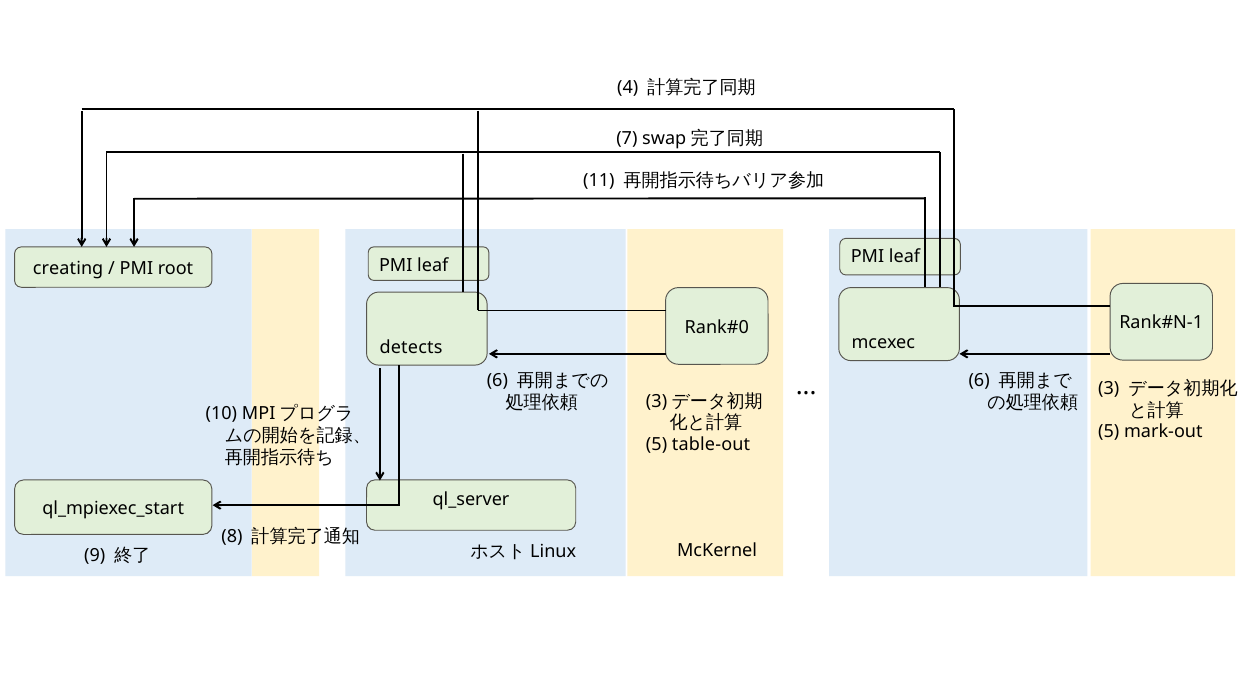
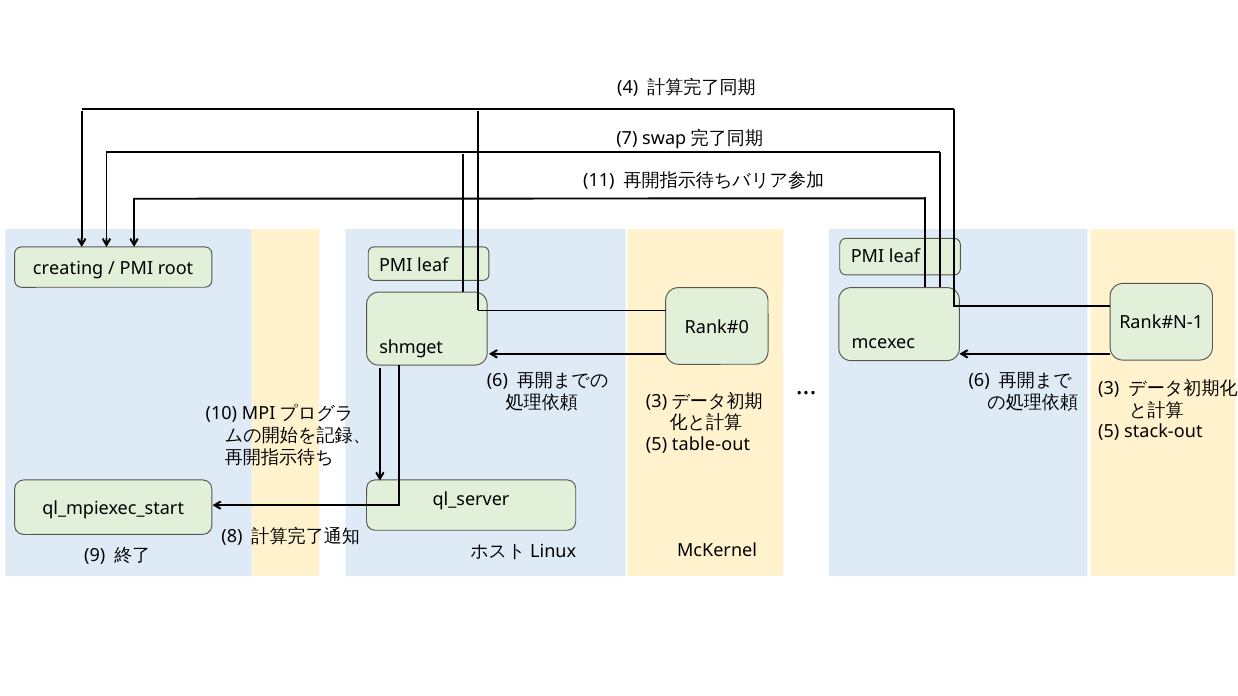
detects: detects -> shmget (411, 348)
mark-out: mark-out -> stack-out (1163, 432)
